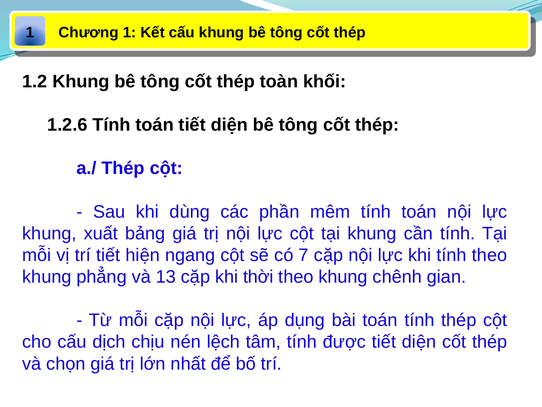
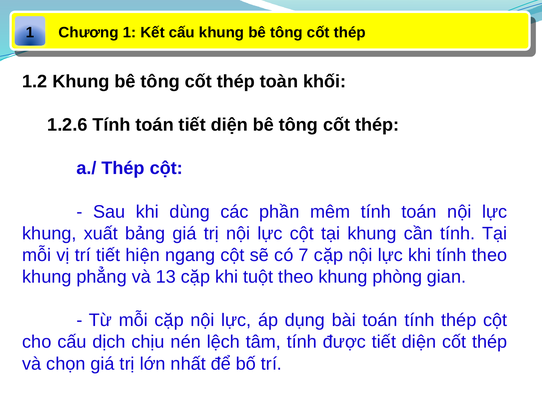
thời: thời -> tuột (258, 277)
chênh: chênh -> phòng (397, 277)
